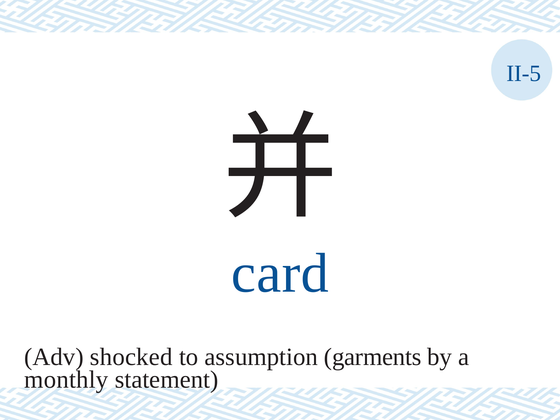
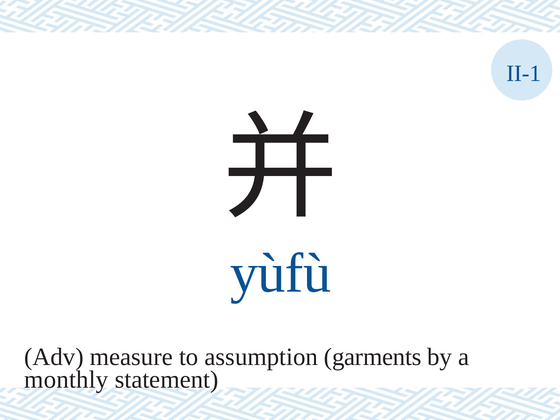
II-5: II-5 -> II-1 (524, 73)
card: card -> yùfù (281, 273)
shocked: shocked -> measure (131, 357)
